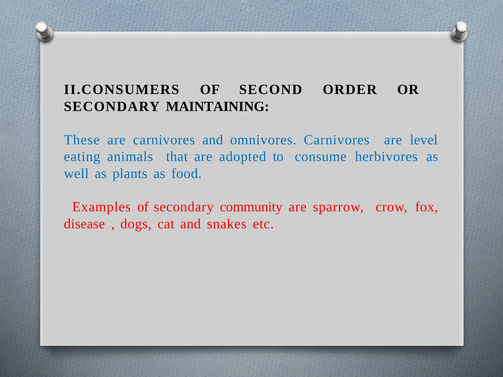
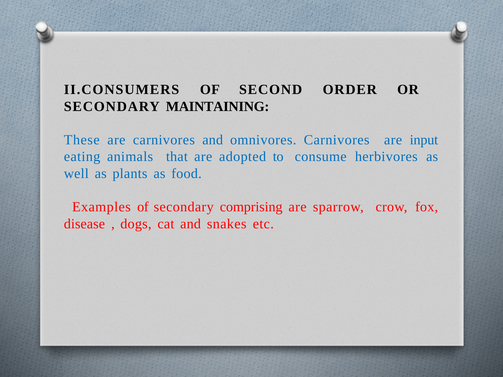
level: level -> input (424, 140)
community: community -> comprising (251, 207)
